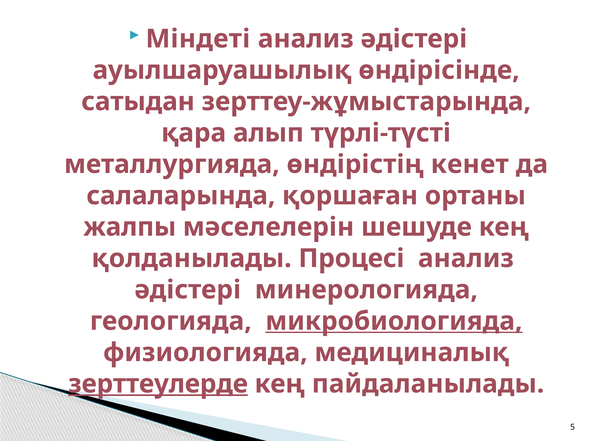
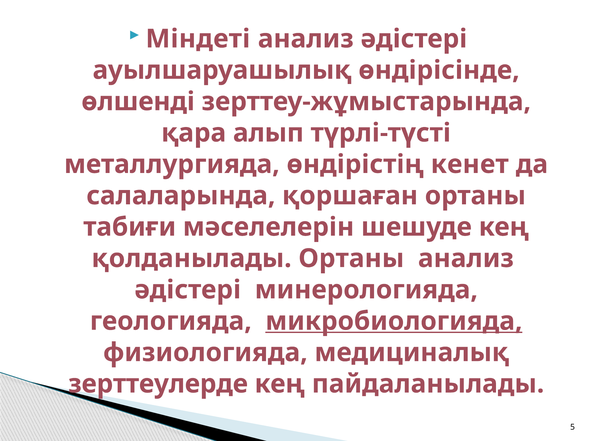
сатыдан: сатыдан -> өлшенді (138, 102)
жалпы: жалпы -> табиғи (130, 227)
қолданылады Процесі: Процесі -> Ортаны (351, 259)
зерттеулерде underline: present -> none (158, 385)
